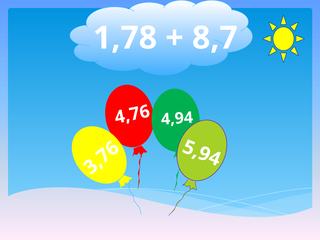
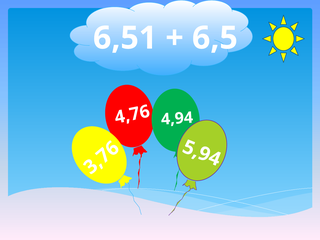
1,78: 1,78 -> 6,51 (125, 38)
8,7: 8,7 -> 6,5 (215, 38)
